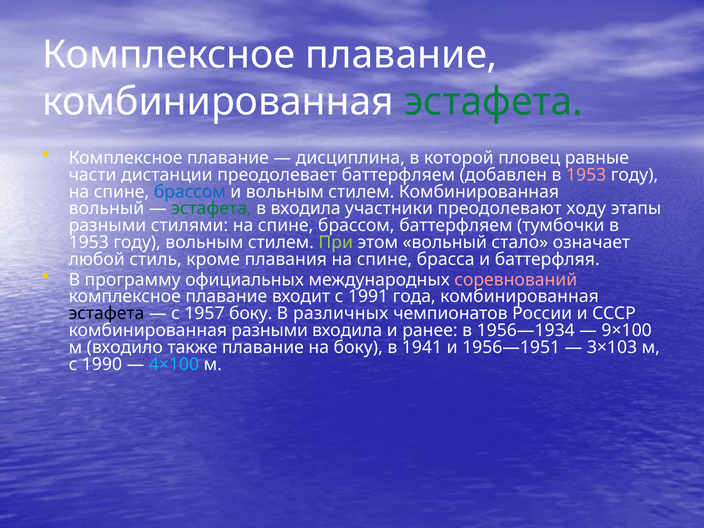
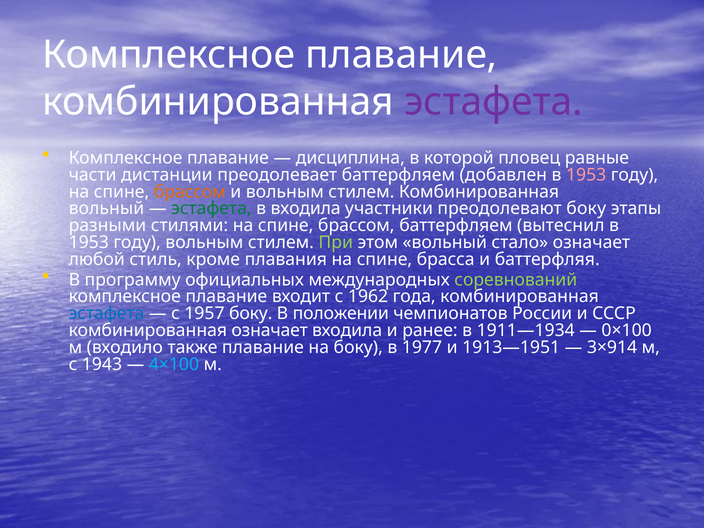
эстафета colour: green -> purple (494, 102)
брассом colour: blue -> orange (190, 192)
преодолевают ходу: ходу -> боку (586, 209)
тумбочки: тумбочки -> вытеснил (561, 226)
соревнований colour: pink -> light green (516, 280)
1991: 1991 -> 1962 (368, 297)
эстафета colour: black -> blue (107, 314)
различных: различных -> положении (341, 314)
комбинированная разными: разными -> означает (270, 331)
1956—1934: 1956—1934 -> 1911—1934 (526, 331)
9×100: 9×100 -> 0×100 (627, 331)
1941: 1941 -> 1977 (422, 347)
1956—1951: 1956—1951 -> 1913—1951 (511, 347)
3×103: 3×103 -> 3×914 (612, 347)
1990: 1990 -> 1943 (102, 364)
